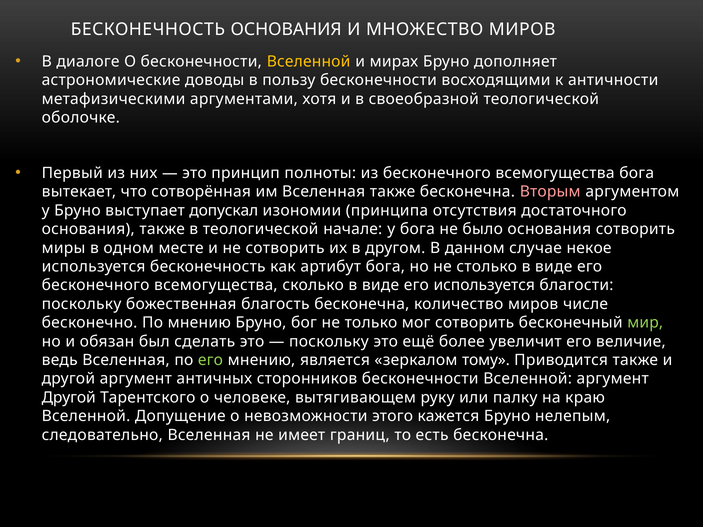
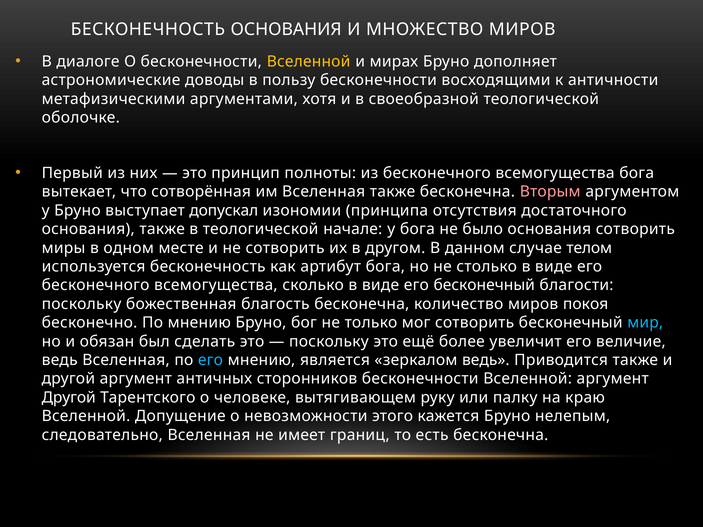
некое: некое -> телом (589, 248)
его используется: используется -> бесконечный (484, 285)
числе: числе -> покоя (586, 304)
мир colour: light green -> light blue (645, 323)
его colour: light green -> light blue (210, 360)
зеркалом тому: тому -> ведь (486, 360)
